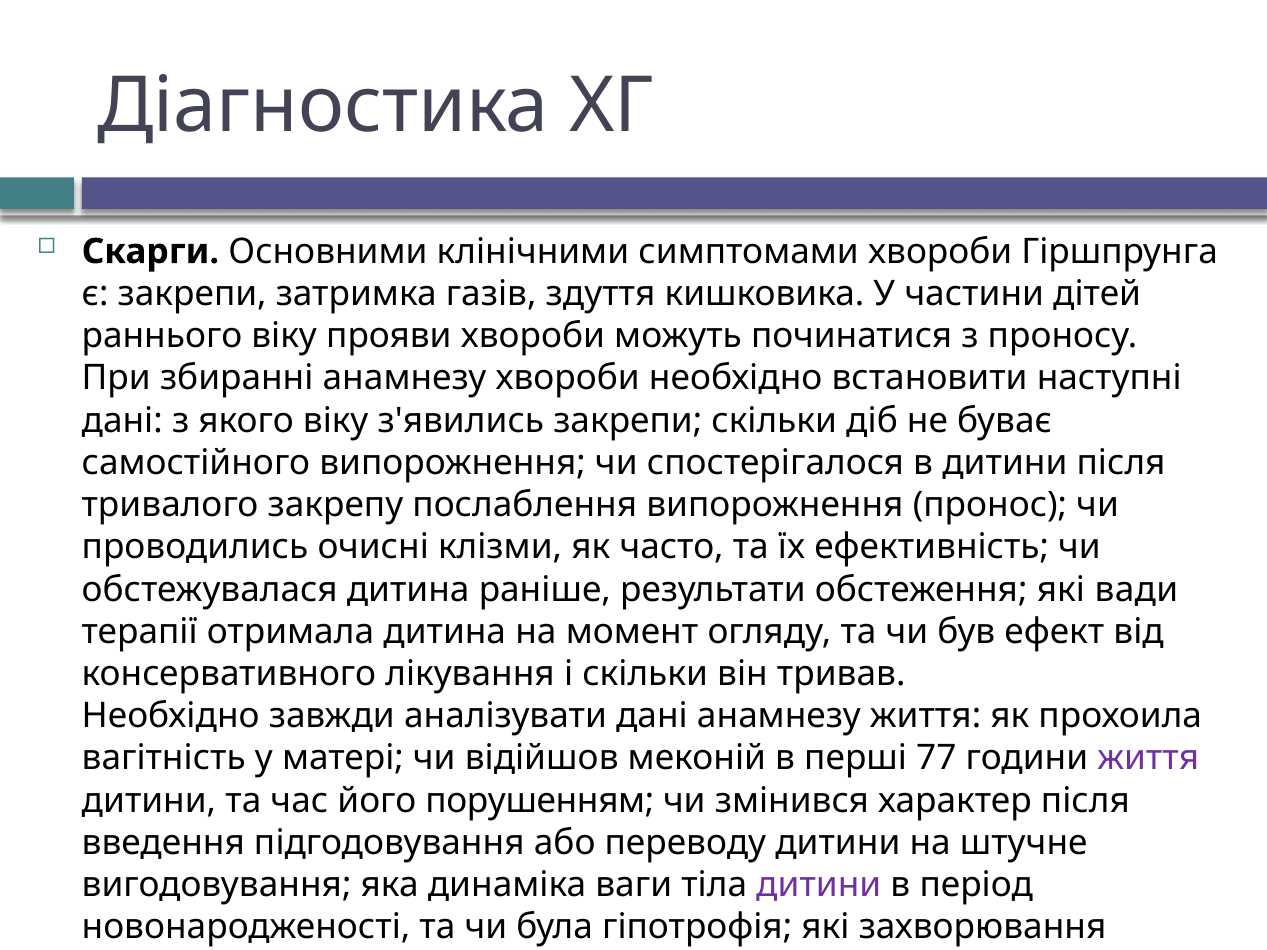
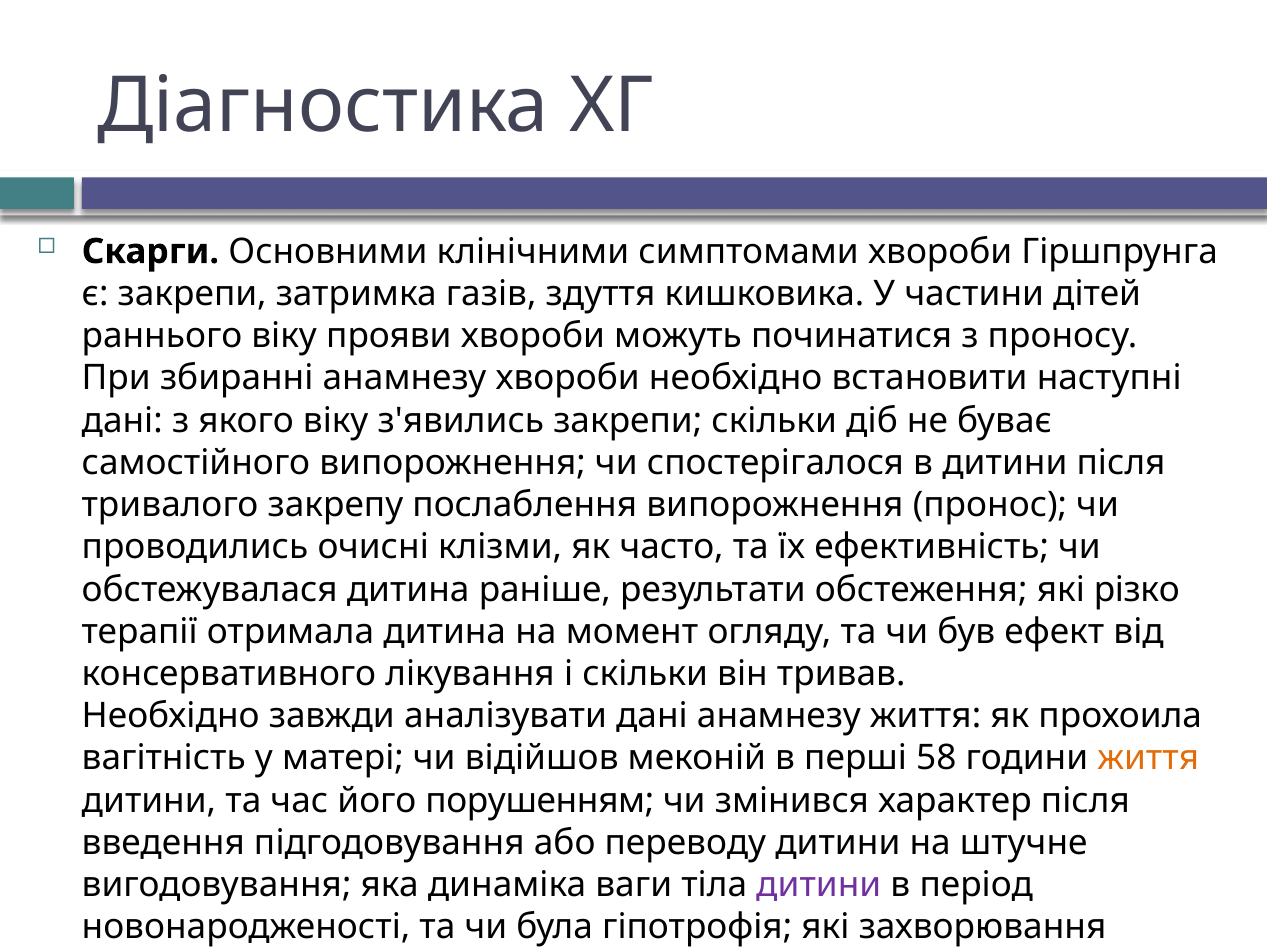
вади: вади -> різко (1137, 590)
77: 77 -> 58 (936, 759)
життя colour: purple -> orange (1148, 759)
